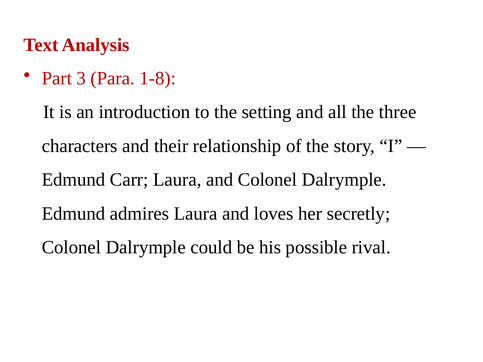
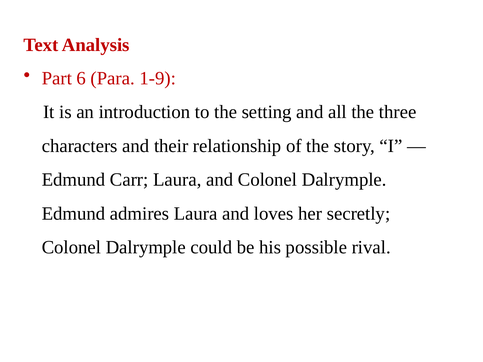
3: 3 -> 6 (81, 78)
1-8: 1-8 -> 1-9 (158, 78)
